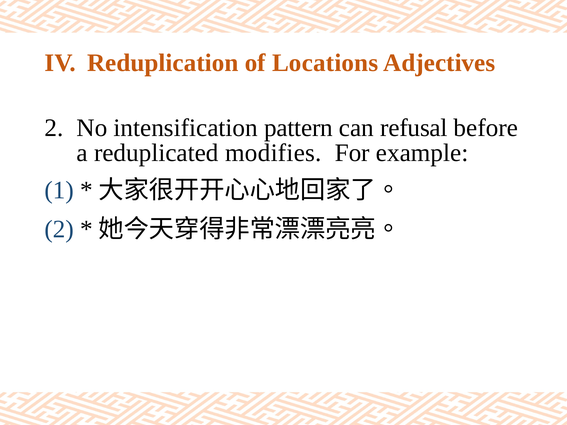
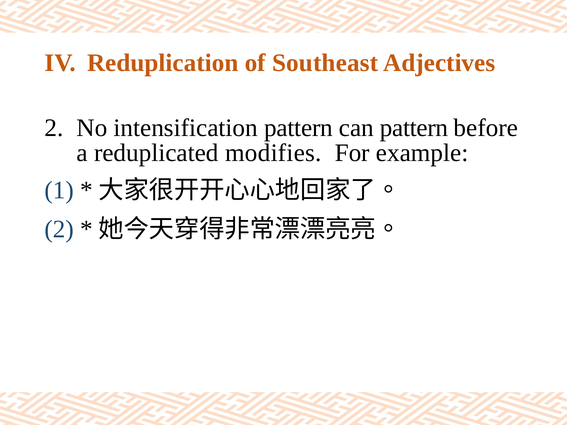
Locations: Locations -> Southeast (325, 63)
can refusal: refusal -> pattern (414, 128)
